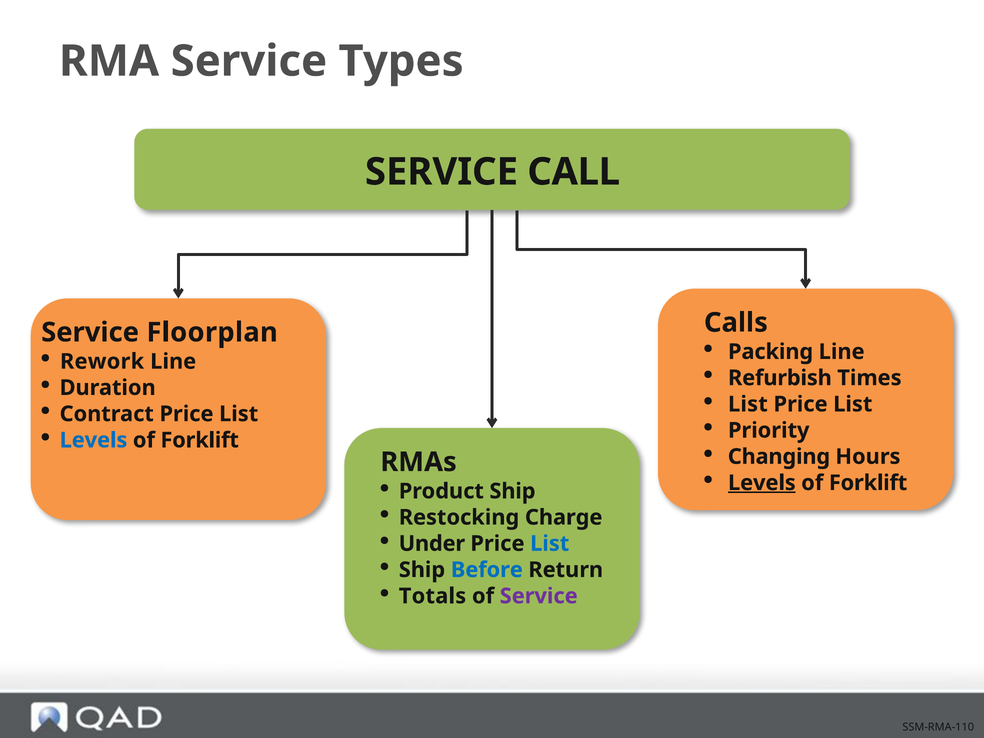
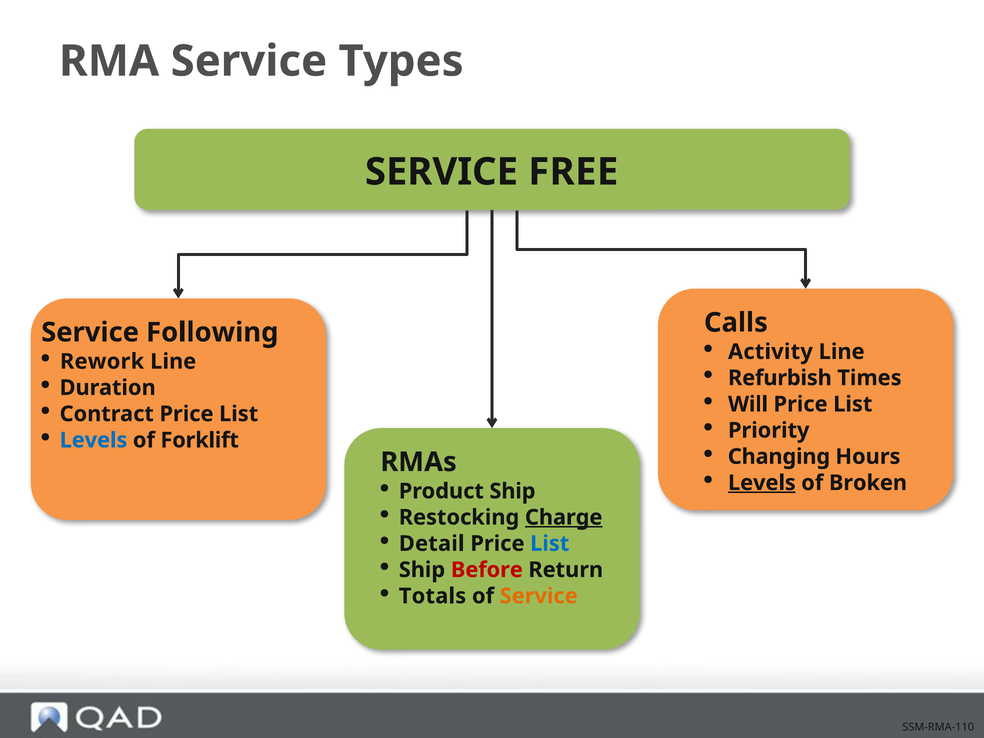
CALL: CALL -> FREE (573, 172)
Floorplan: Floorplan -> Following (212, 332)
Packing: Packing -> Activity (770, 352)
List: List -> Will (748, 404)
Forklift: Forklift -> Broken (868, 483)
Charge underline: none -> present (564, 517)
Under: Under -> Detail (432, 544)
Before colour: blue -> red (487, 570)
Service colour: purple -> orange (539, 596)
